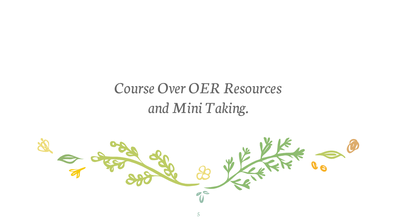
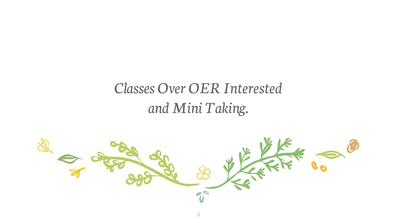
Course: Course -> Classes (135, 88)
Resources: Resources -> Interested (253, 88)
